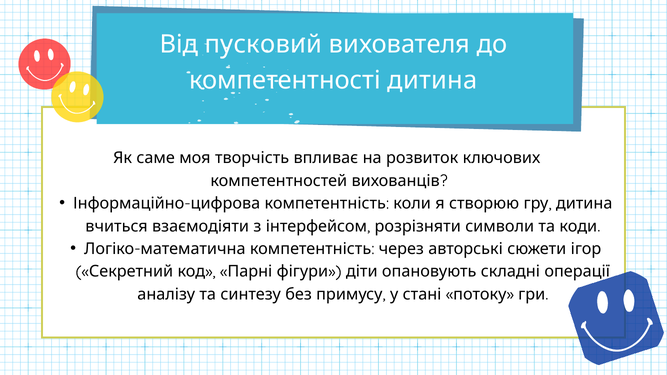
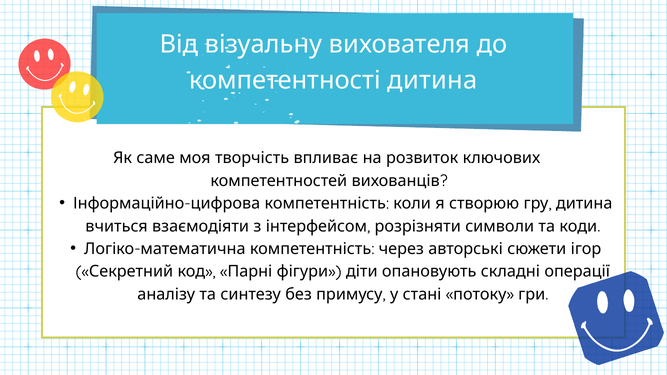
пусковий: пусковий -> візуальну (264, 45)
